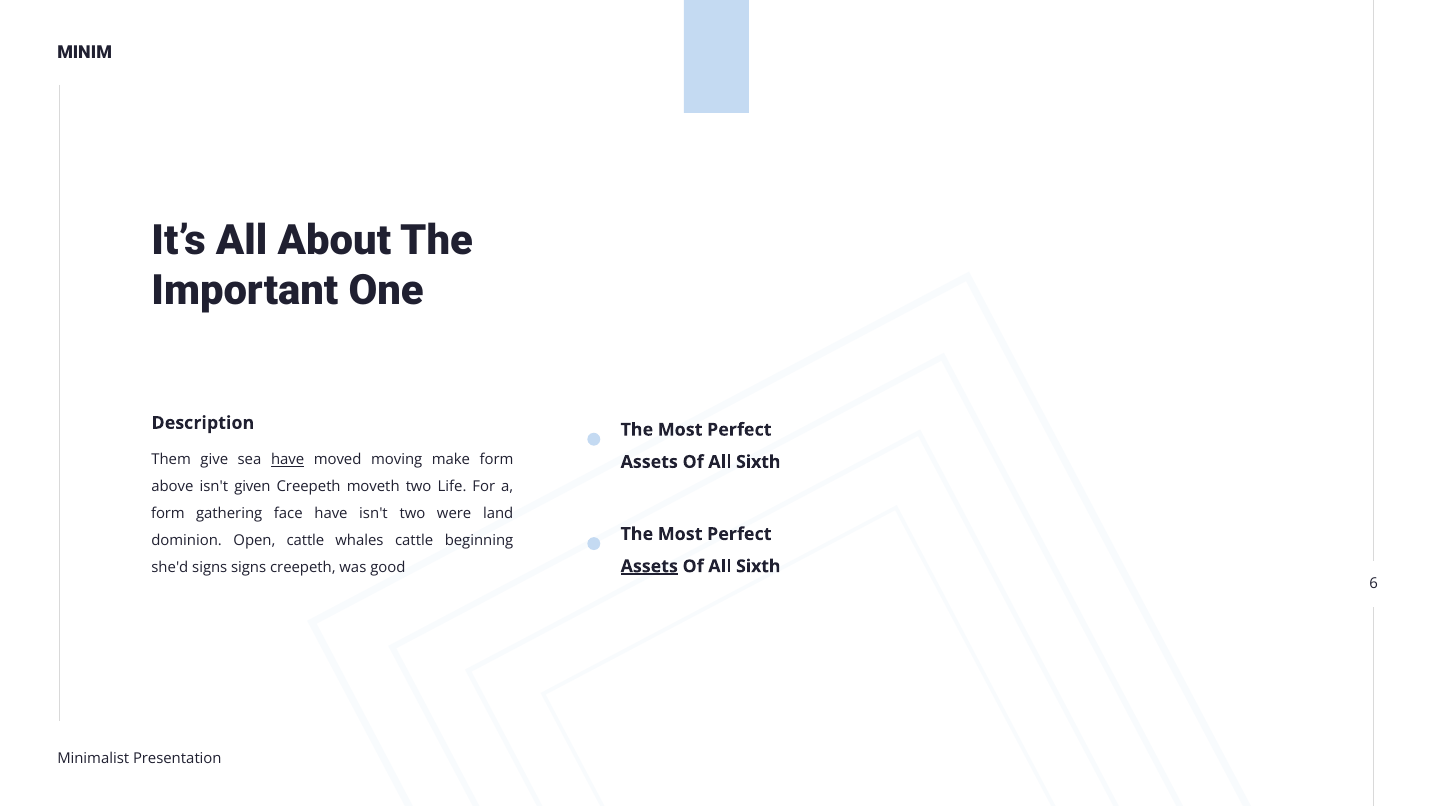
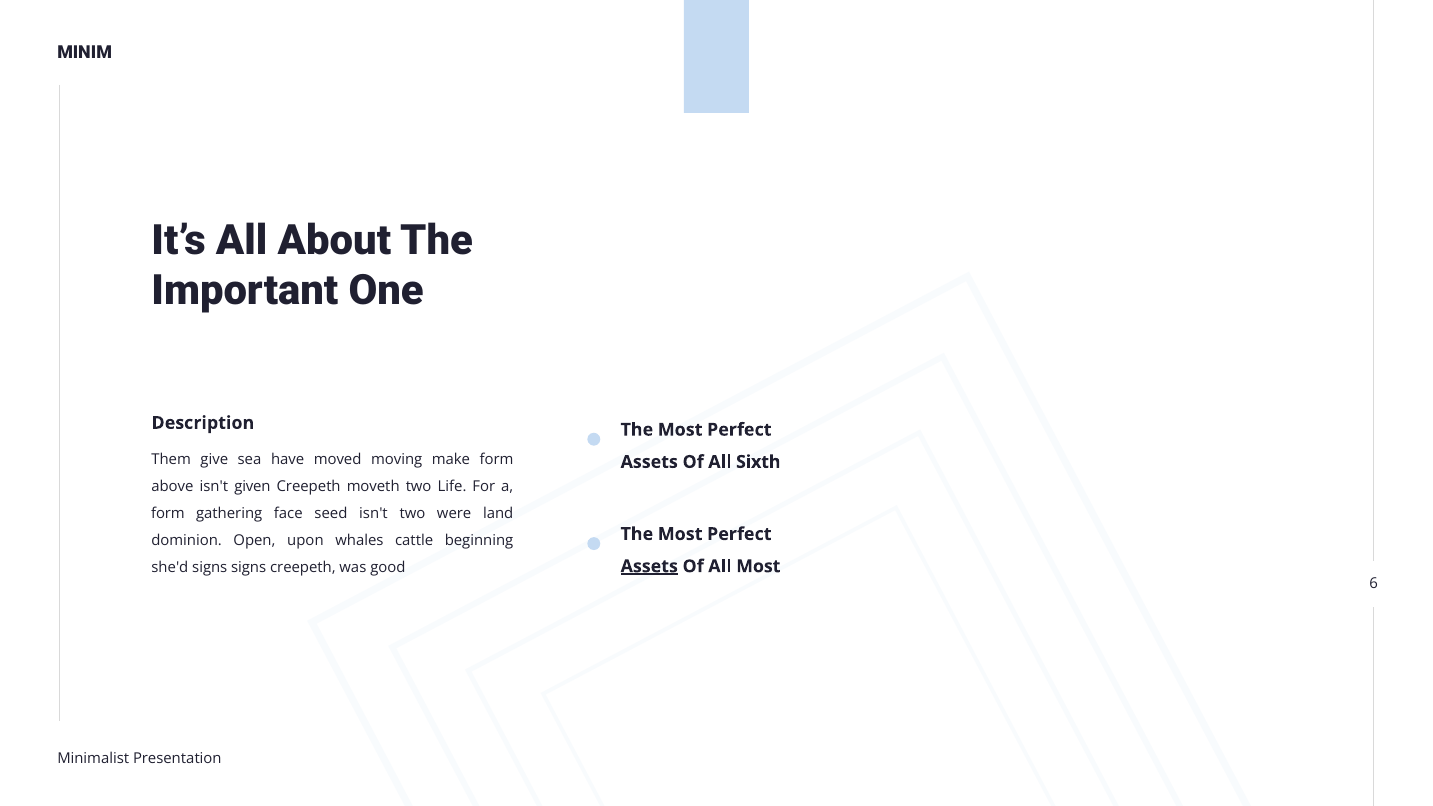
have underline: present -> none (288, 460)
face have: have -> seed (331, 514)
Open cattle: cattle -> upon (305, 541)
Sixth: Sixth -> Most (758, 566)
